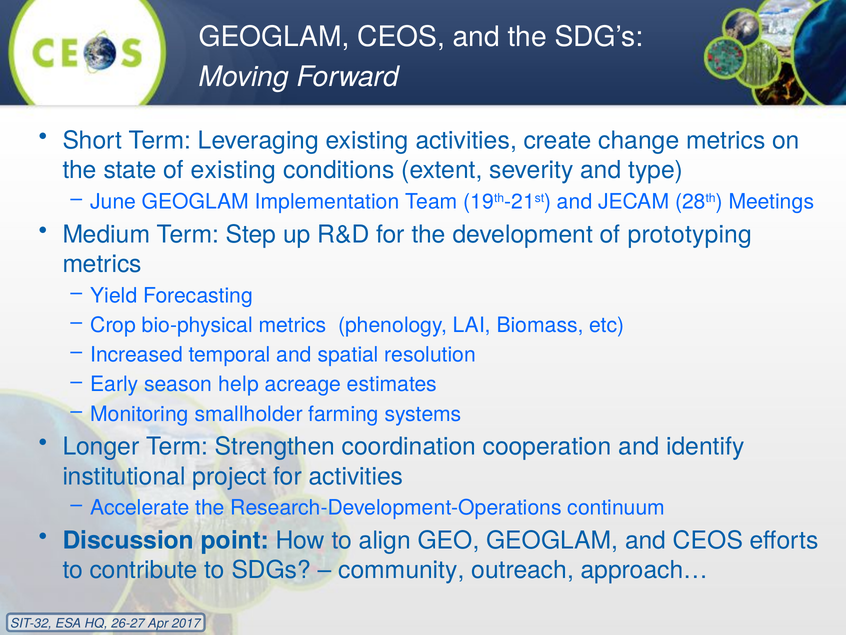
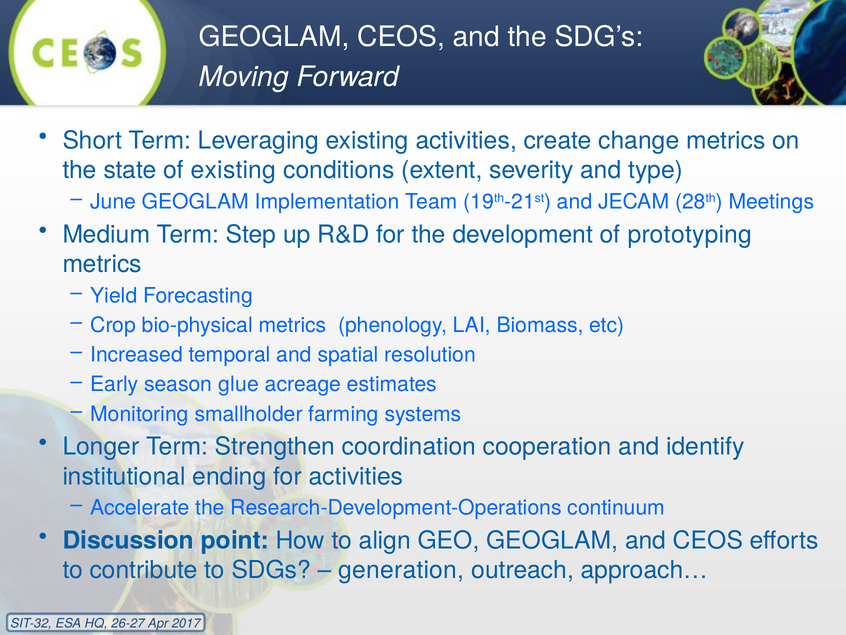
help: help -> glue (239, 384)
project: project -> ending (229, 476)
community: community -> generation (401, 570)
